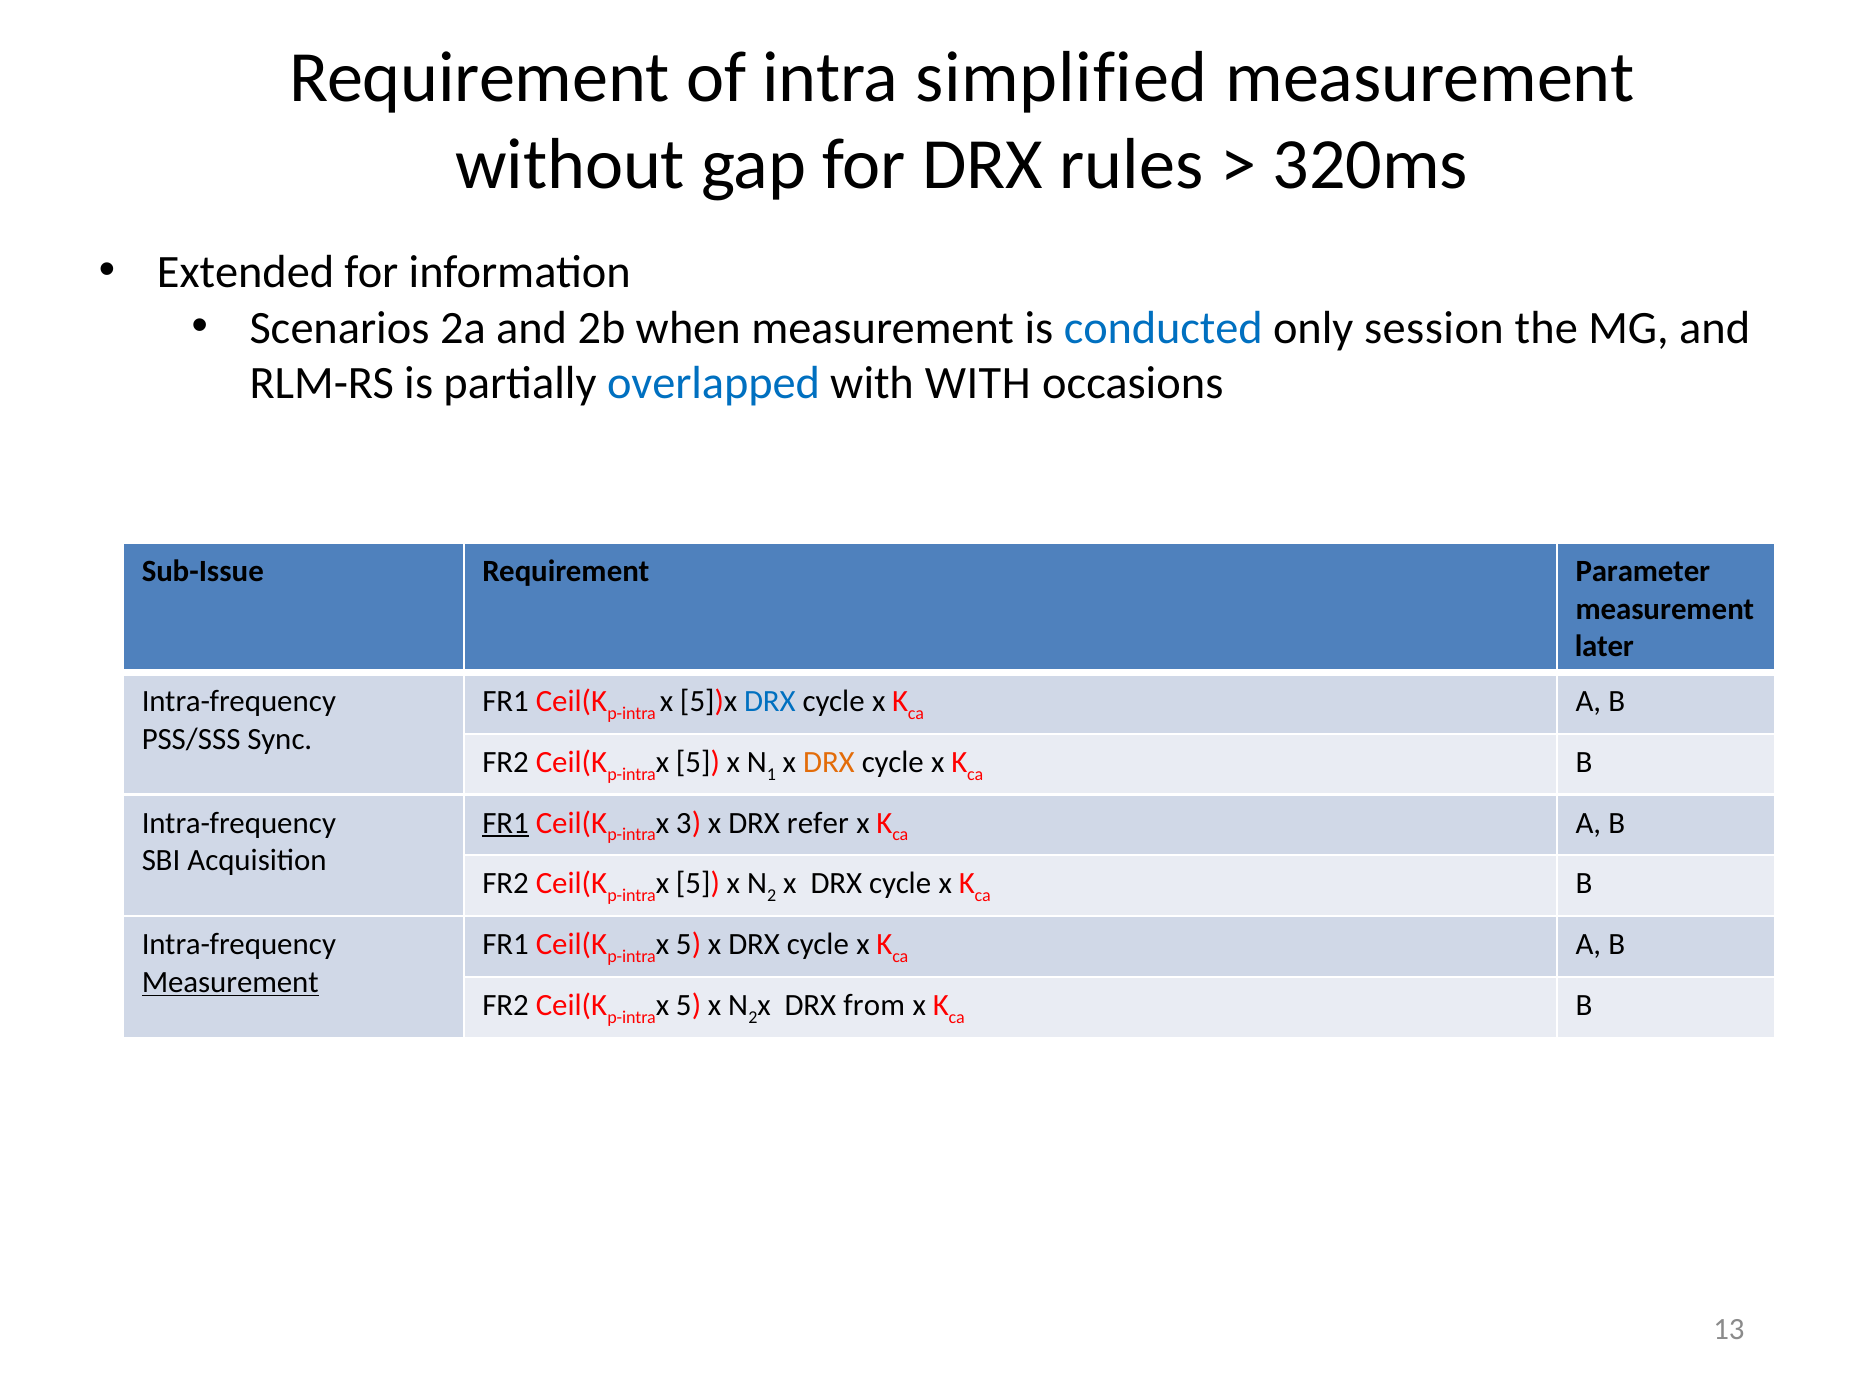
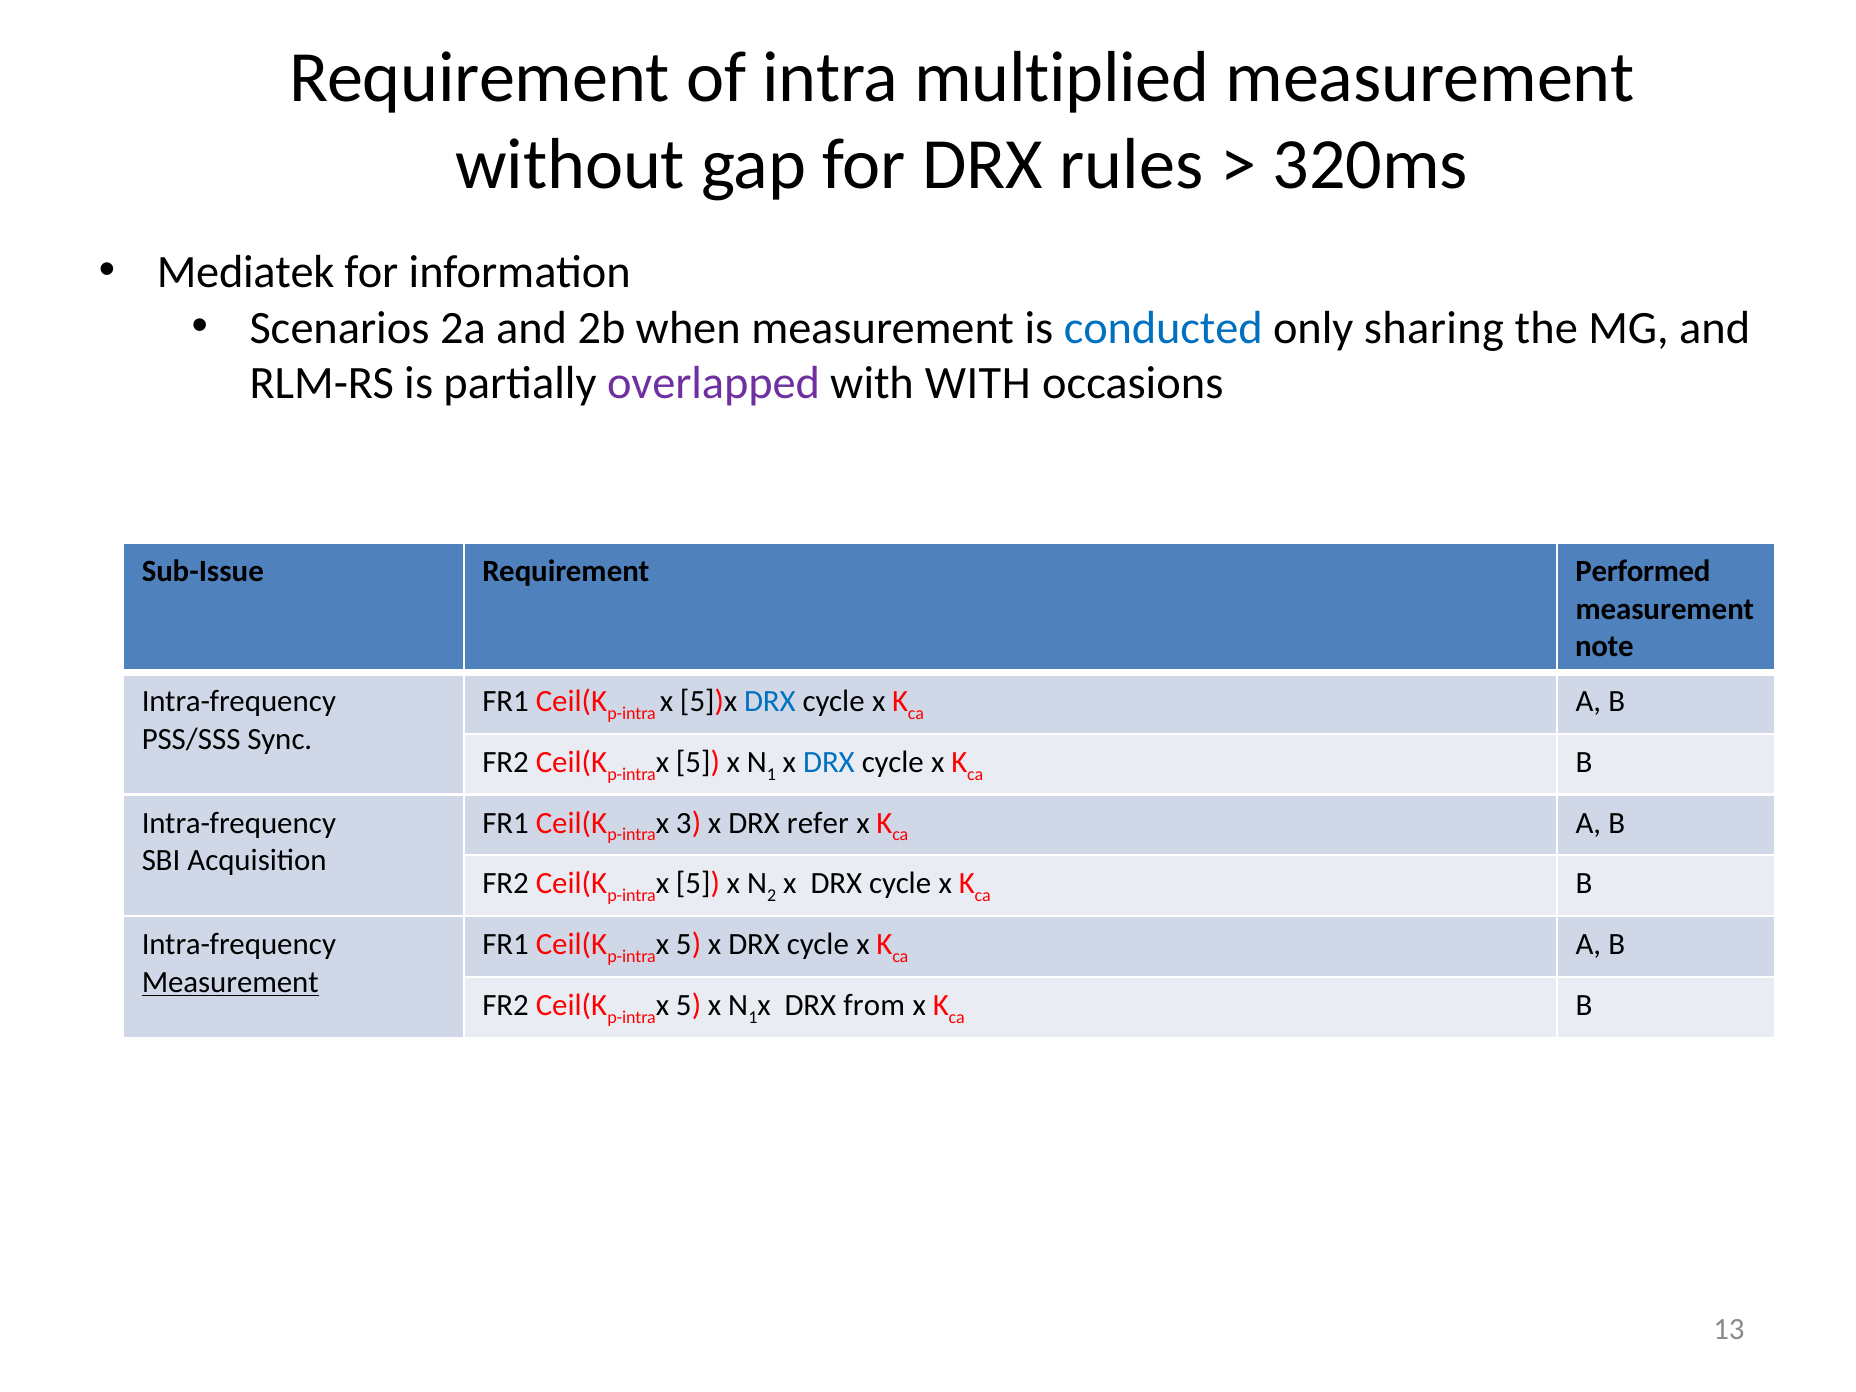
simplified: simplified -> multiplied (1062, 78)
Extended: Extended -> Mediatek (246, 272)
session: session -> sharing (1434, 328)
overlapped colour: blue -> purple (713, 384)
Parameter: Parameter -> Performed (1643, 571)
later: later -> note (1604, 647)
DRX colour: orange -> blue (829, 762)
FR1 underline: present -> none (506, 823)
2: 2 -> 1 (753, 1017)
